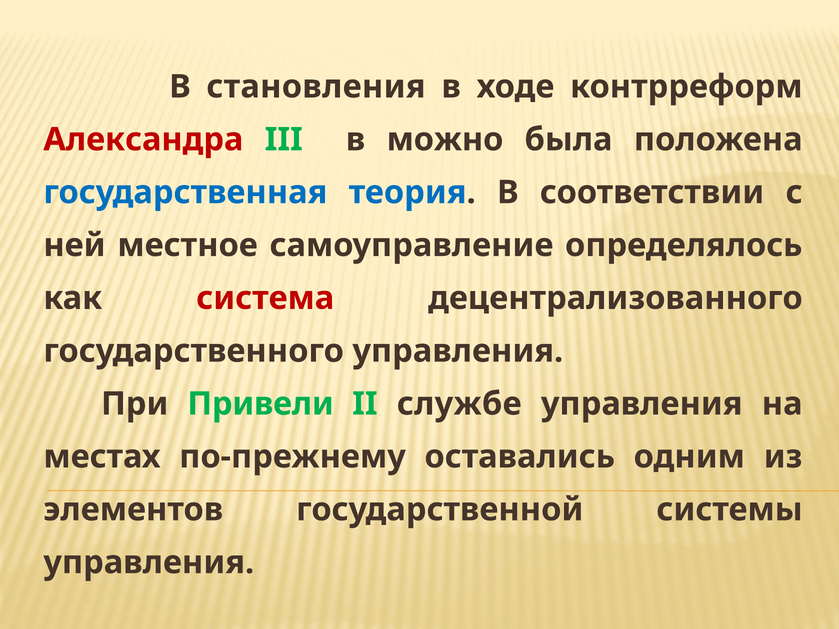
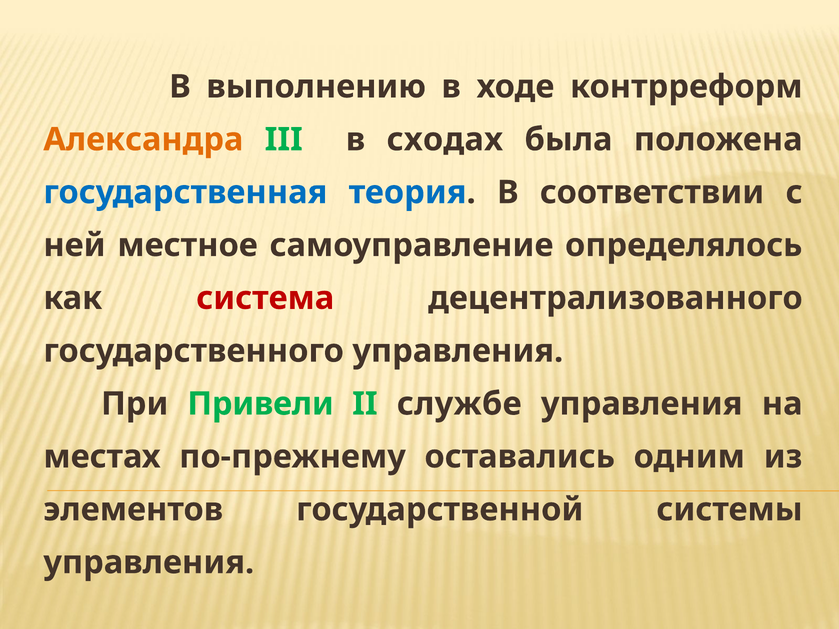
становления: становления -> выполнению (316, 87)
Александра colour: red -> orange (143, 140)
можно: можно -> сходах (445, 140)
